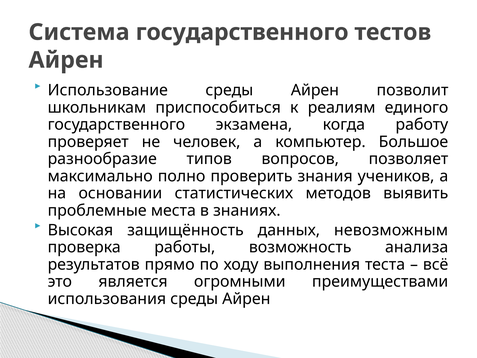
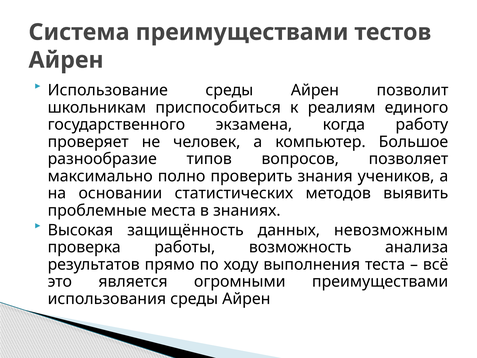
Система государственного: государственного -> преимуществами (242, 32)
